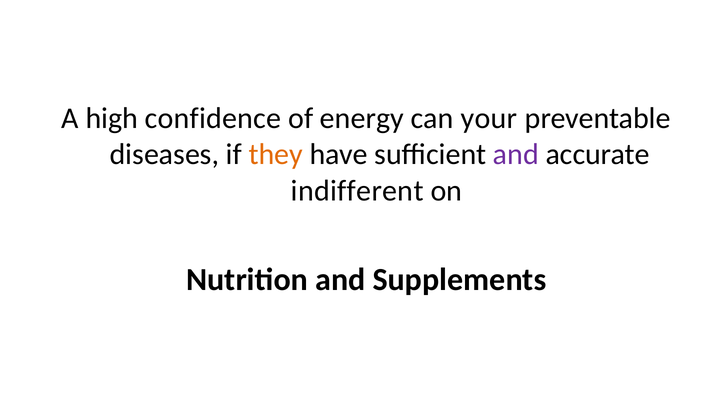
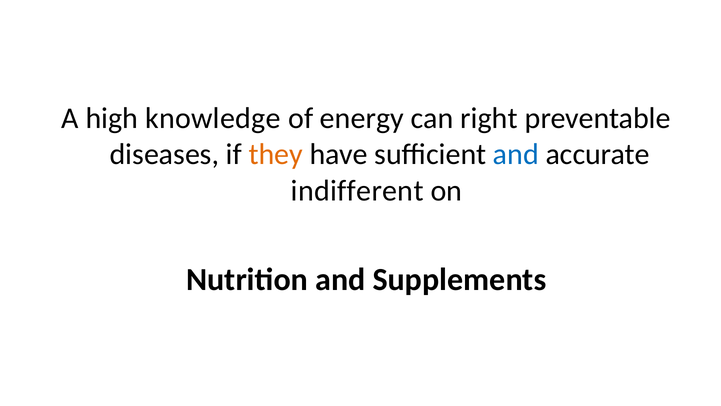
confidence: confidence -> knowledge (213, 118)
your: your -> right (489, 118)
and colour: purple -> blue (516, 154)
